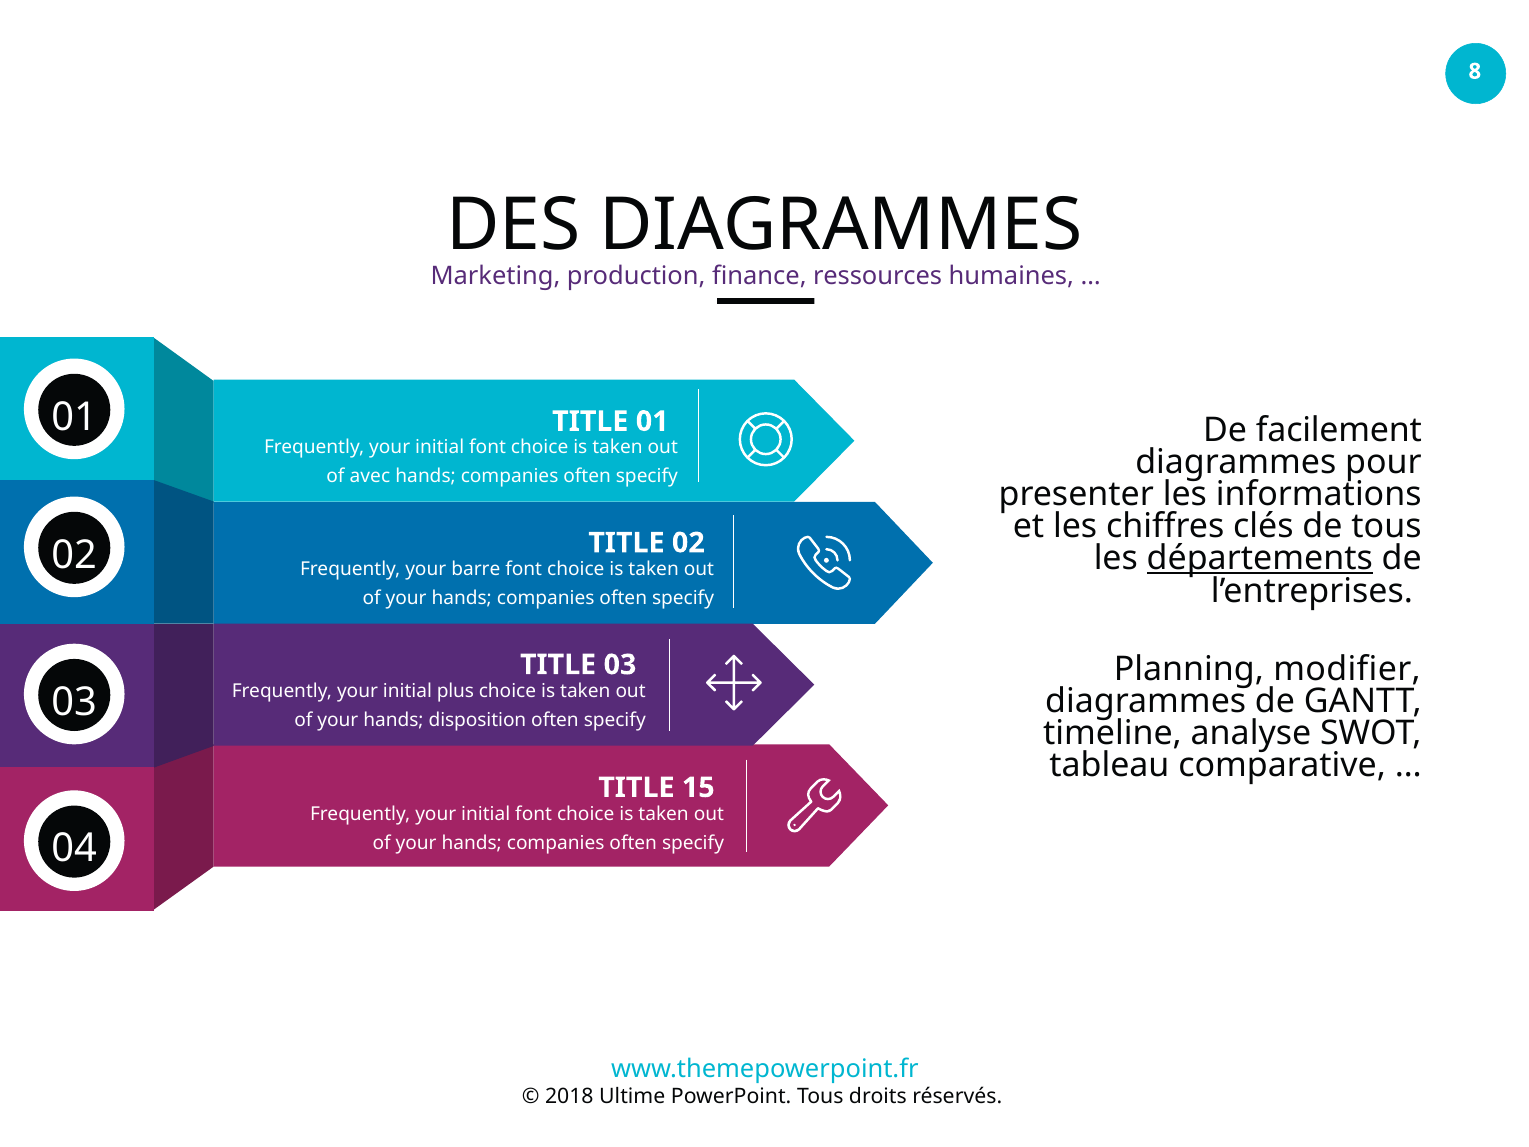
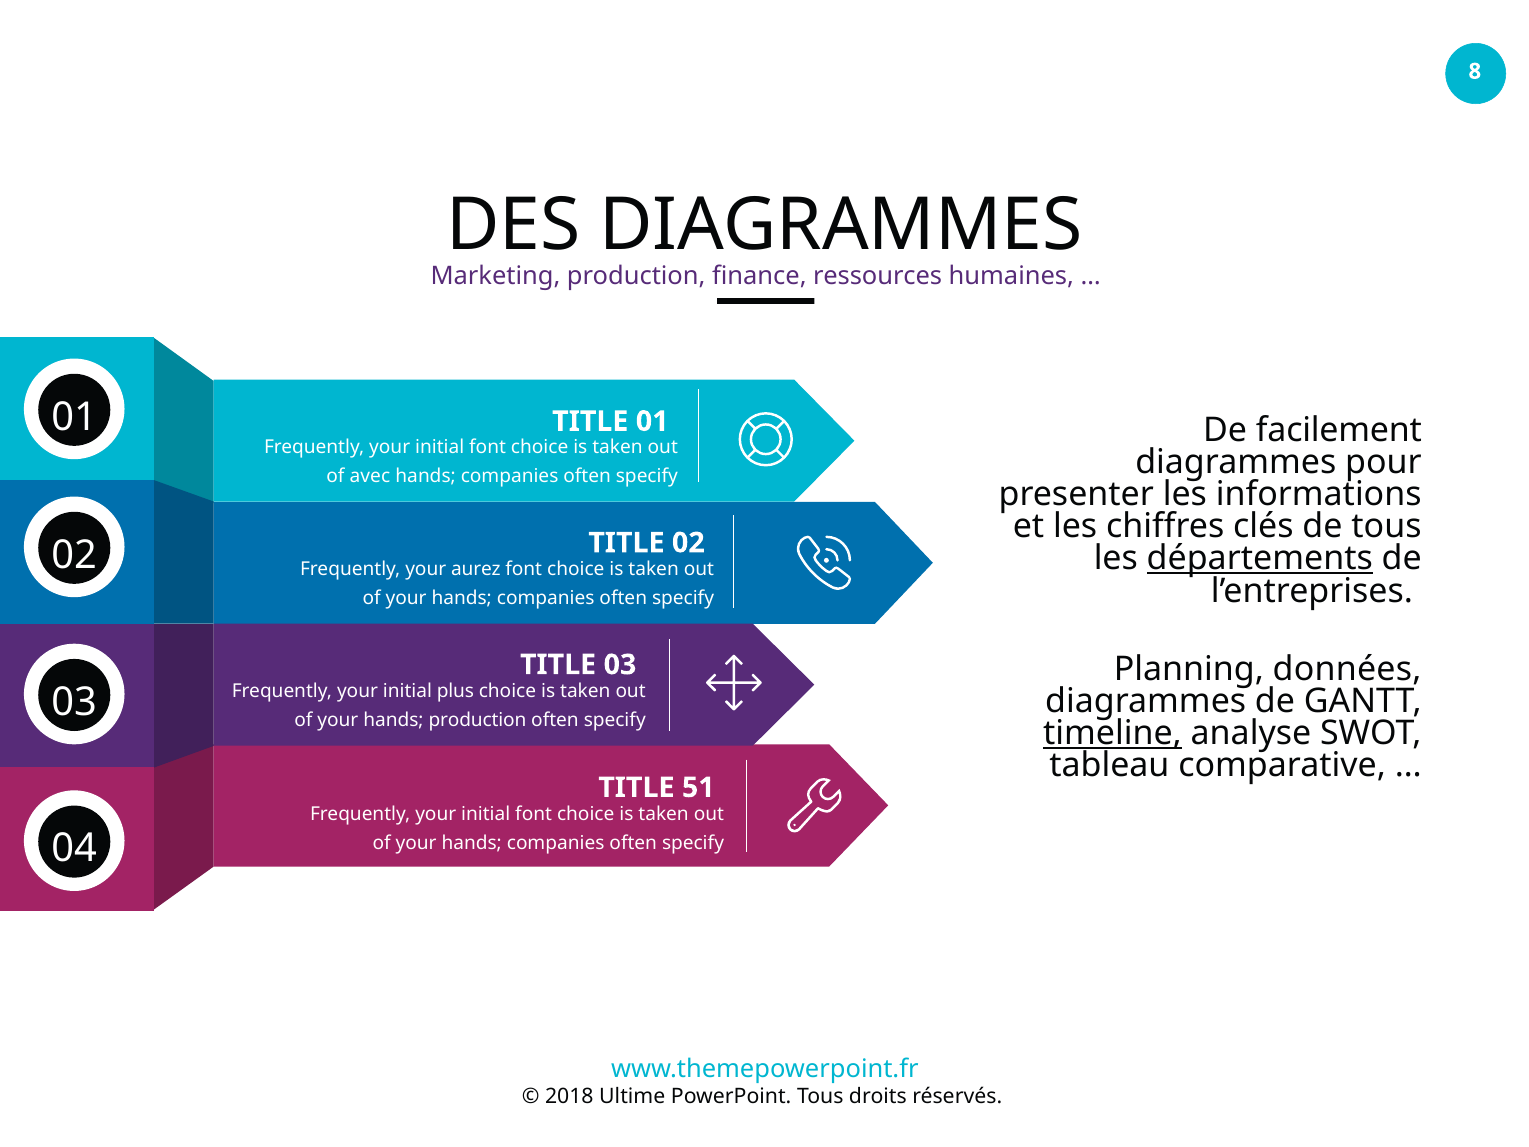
barre: barre -> aurez (476, 569)
modifier: modifier -> données (1347, 669)
hands disposition: disposition -> production (477, 720)
timeline underline: none -> present (1112, 733)
15: 15 -> 51 (698, 787)
